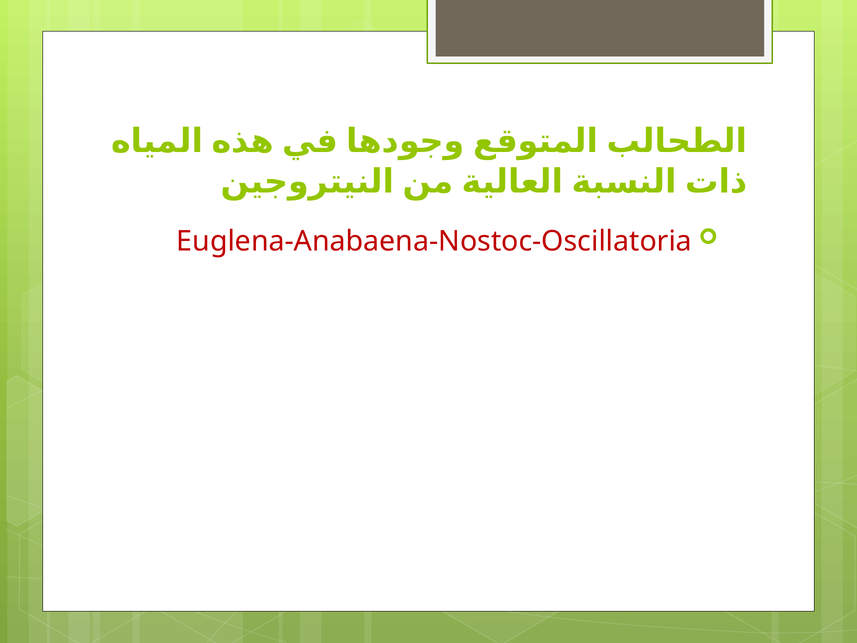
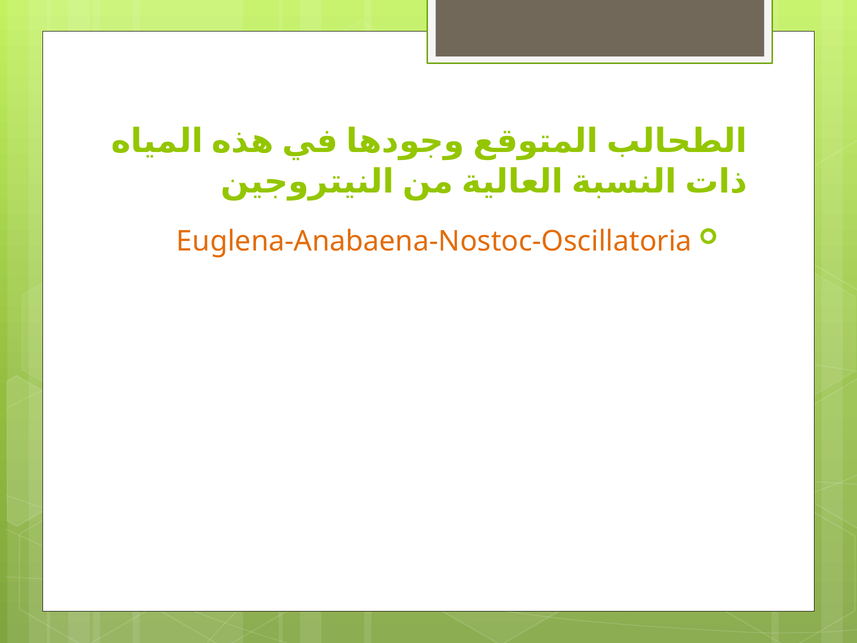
Euglena-Anabaena-Nostoc-Oscillatoria colour: red -> orange (434, 241)
